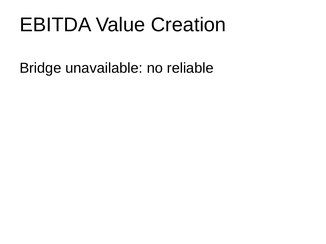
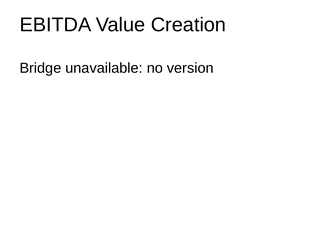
reliable: reliable -> version (190, 68)
